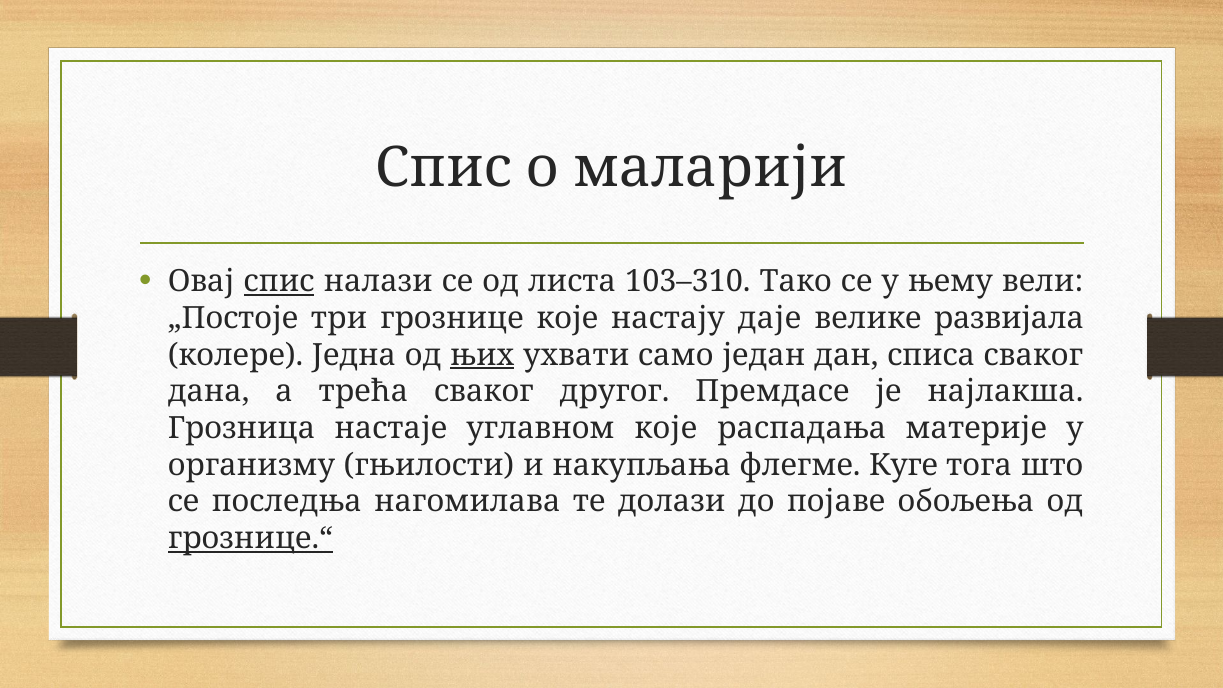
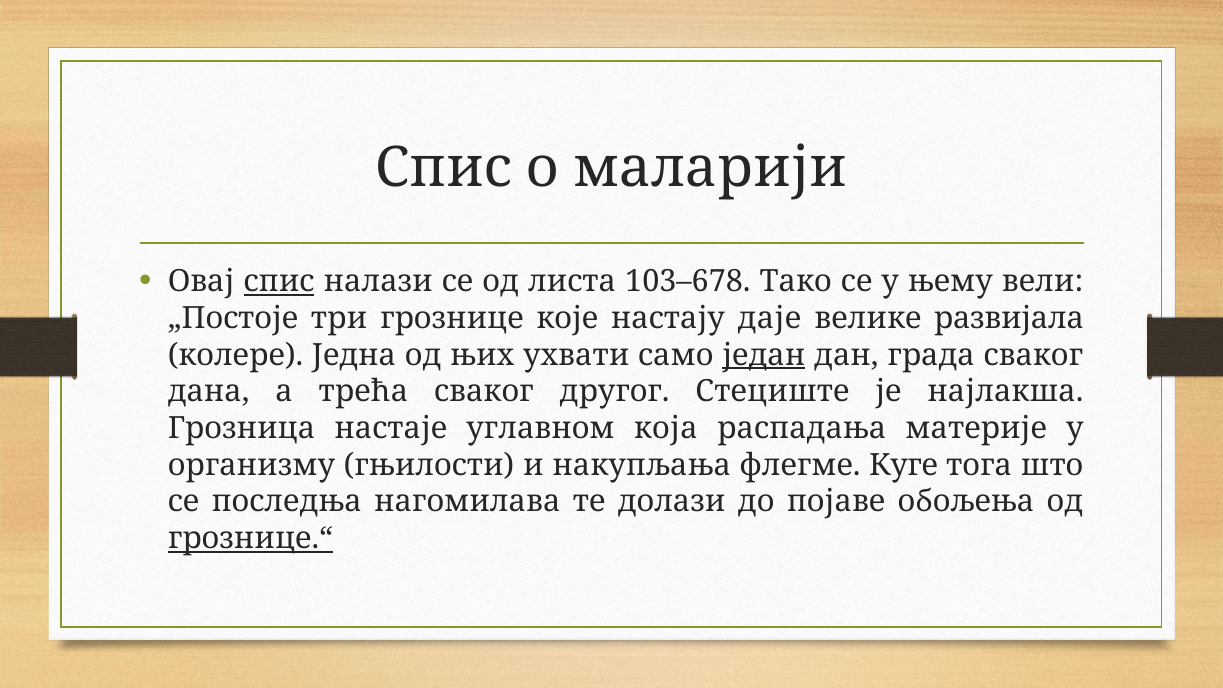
103–310: 103–310 -> 103–678 (688, 282)
њих underline: present -> none (482, 355)
један underline: none -> present (764, 355)
списа: списа -> града (931, 355)
Премдасе: Премдасе -> Стециште (773, 392)
углавном које: које -> која (666, 428)
